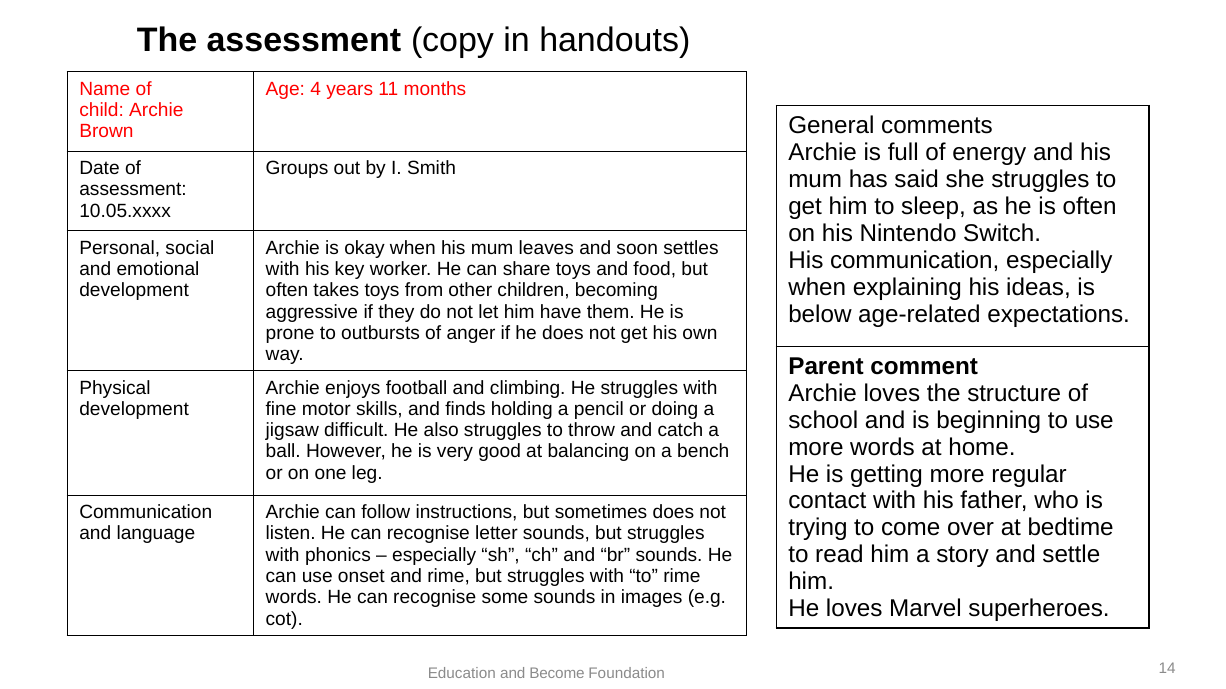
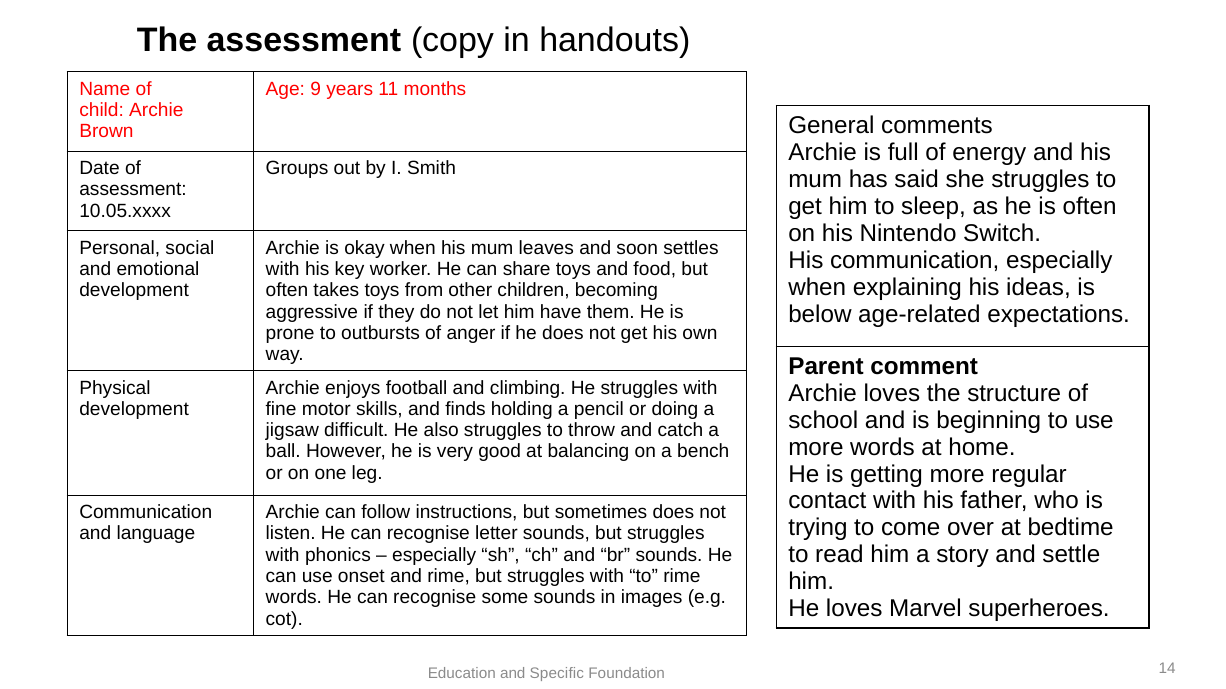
4: 4 -> 9 (316, 89)
Become: Become -> Specific (557, 674)
